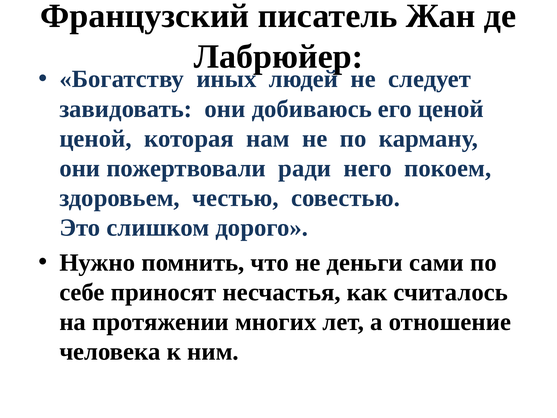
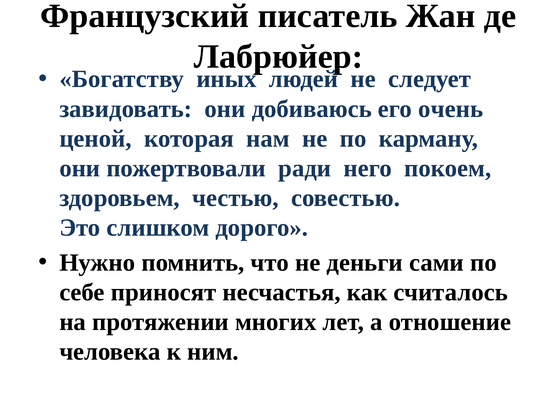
его ценой: ценой -> очень (451, 109)
